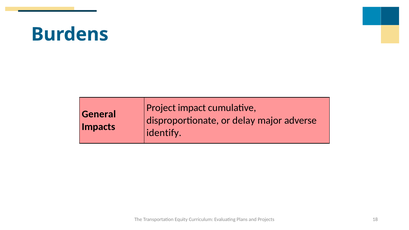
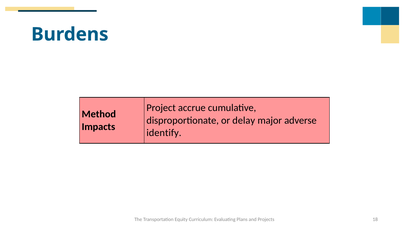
impact: impact -> accrue (192, 108)
General: General -> Method (99, 114)
